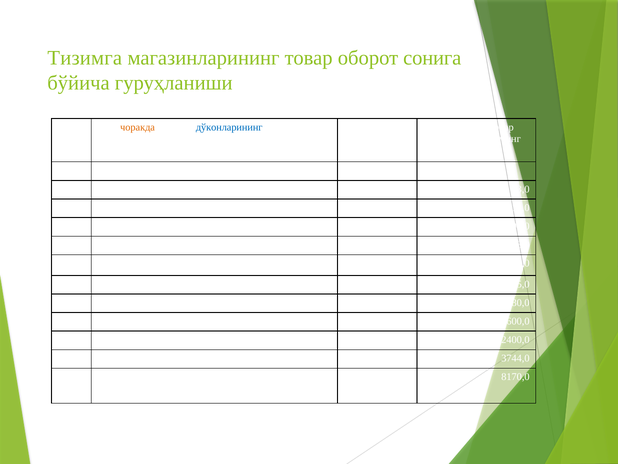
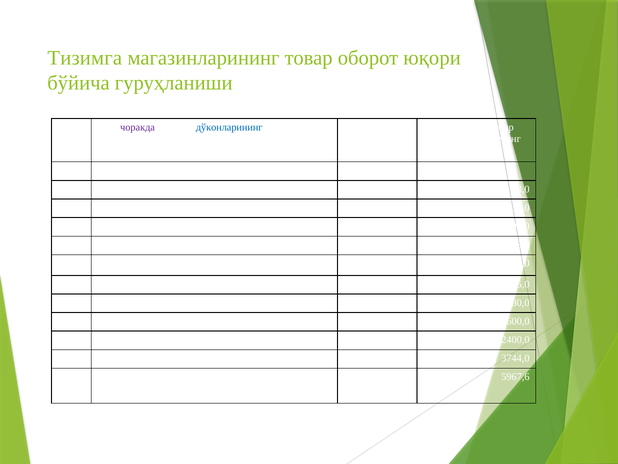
оборот сонига: сонига -> юқори (432, 58)
чоракда colour: orange -> purple (138, 127)
8170,0: 8170,0 -> 5967,6 (515, 377)
